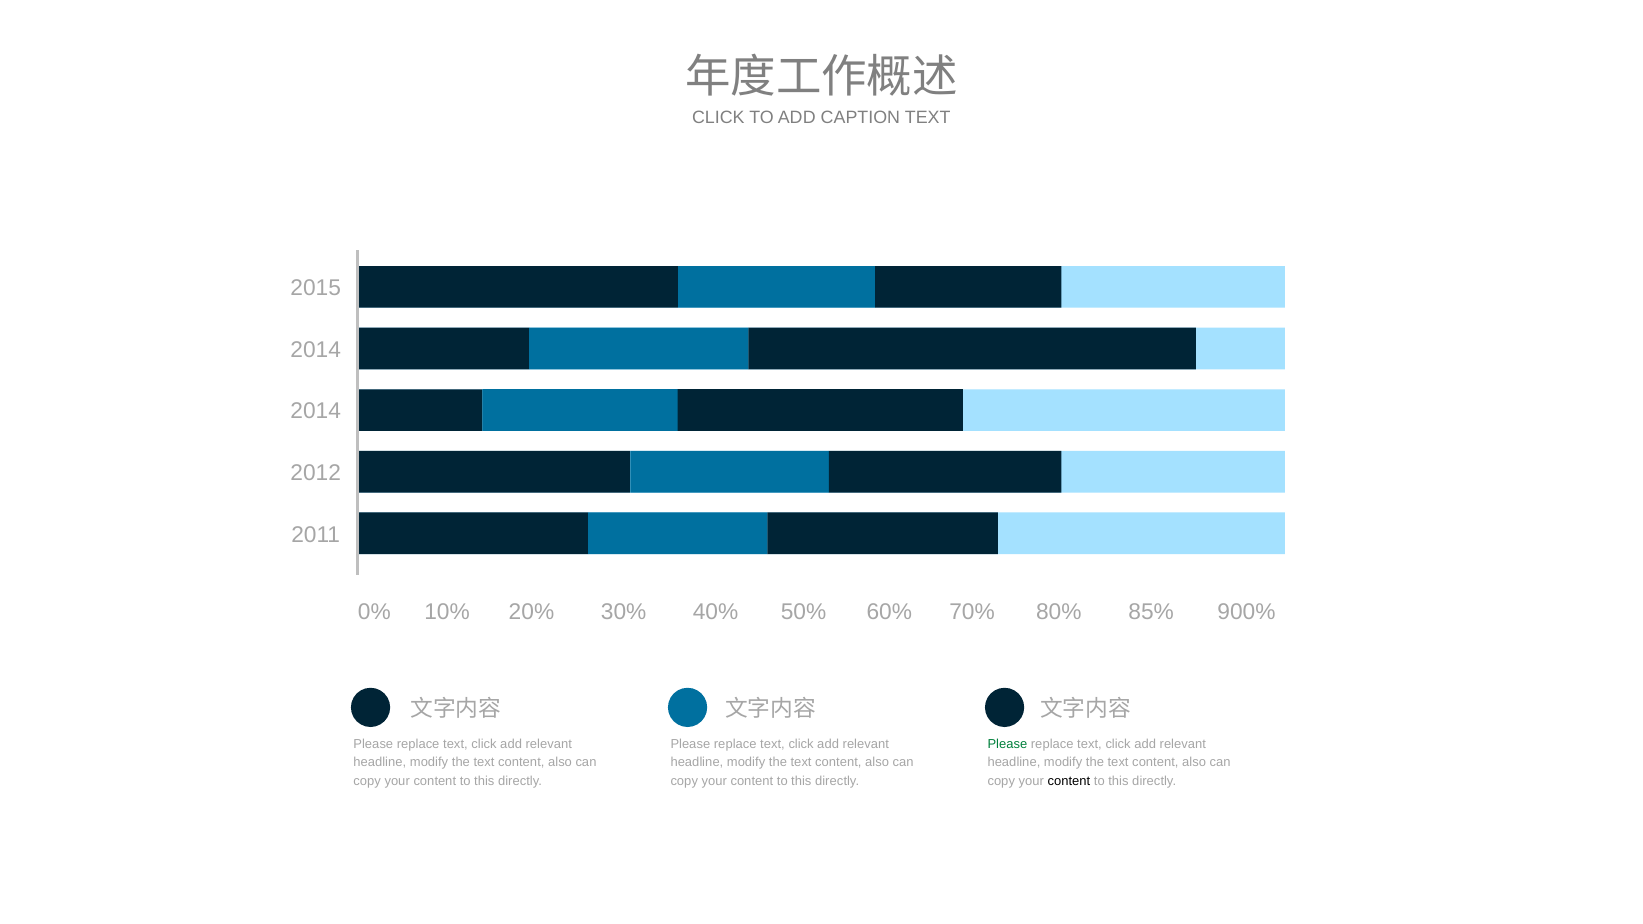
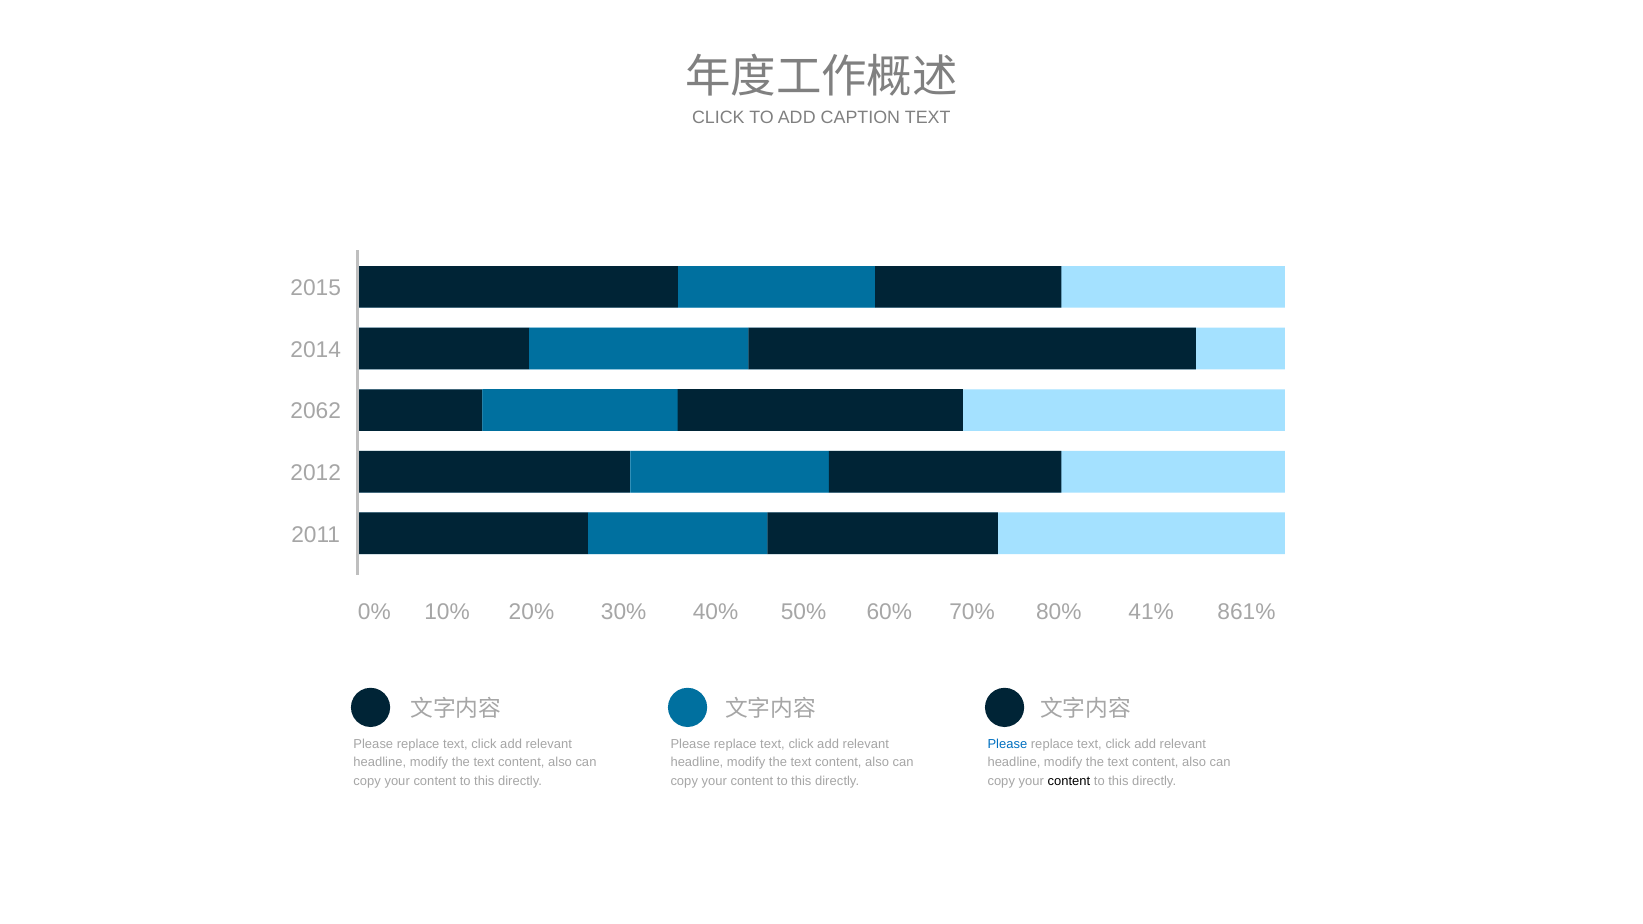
2014: 2014 -> 2062 (316, 412)
85%: 85% -> 41% (1151, 613)
900%: 900% -> 861% (1246, 613)
Please colour: green -> blue (1007, 744)
